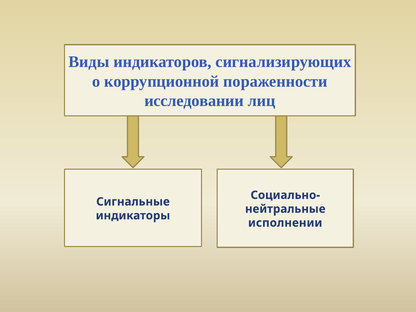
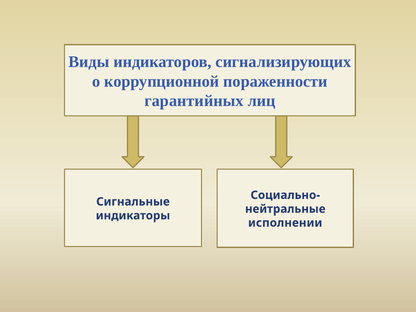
исследовании: исследовании -> гарантийных (194, 101)
